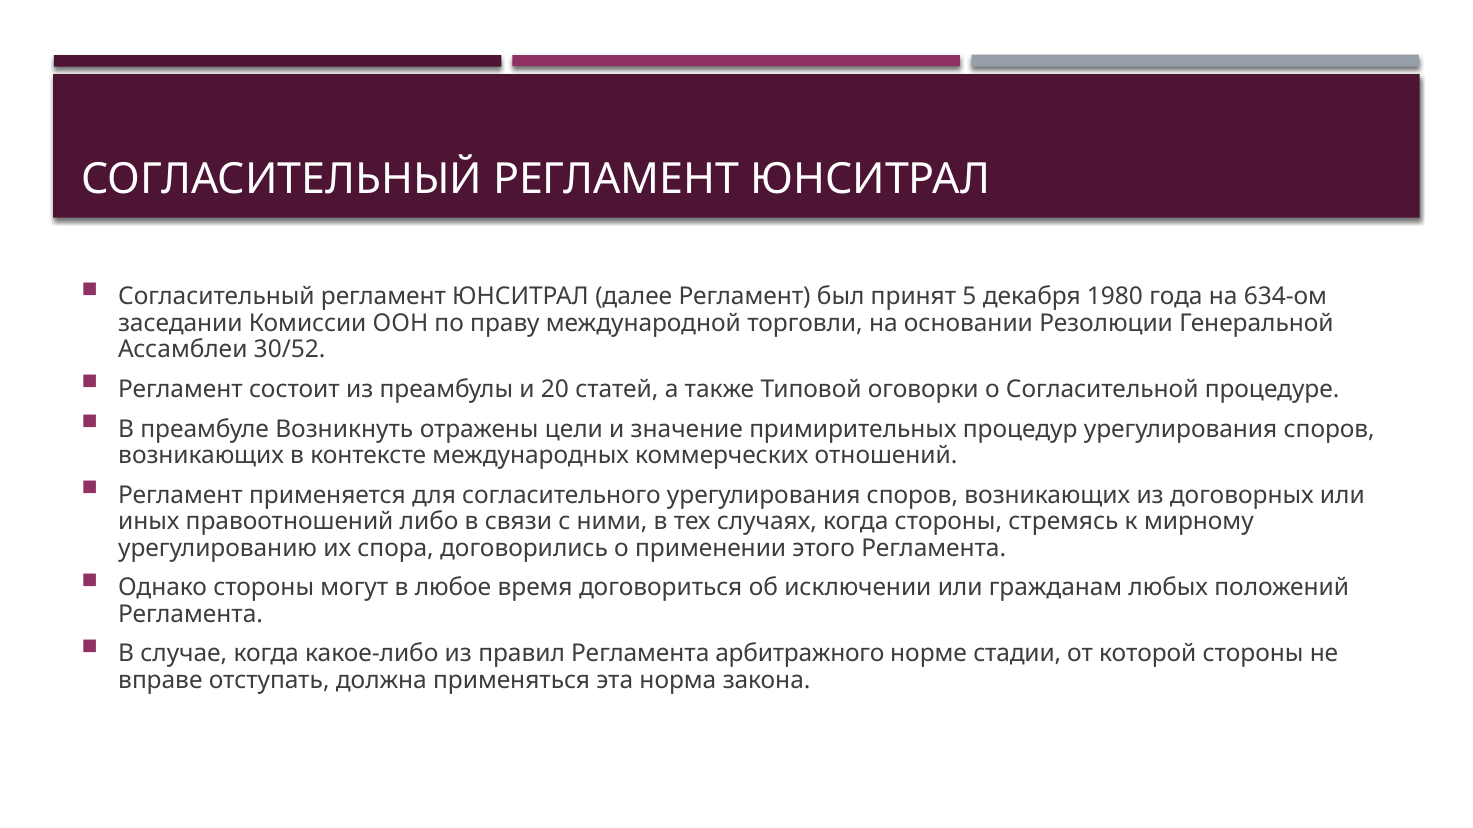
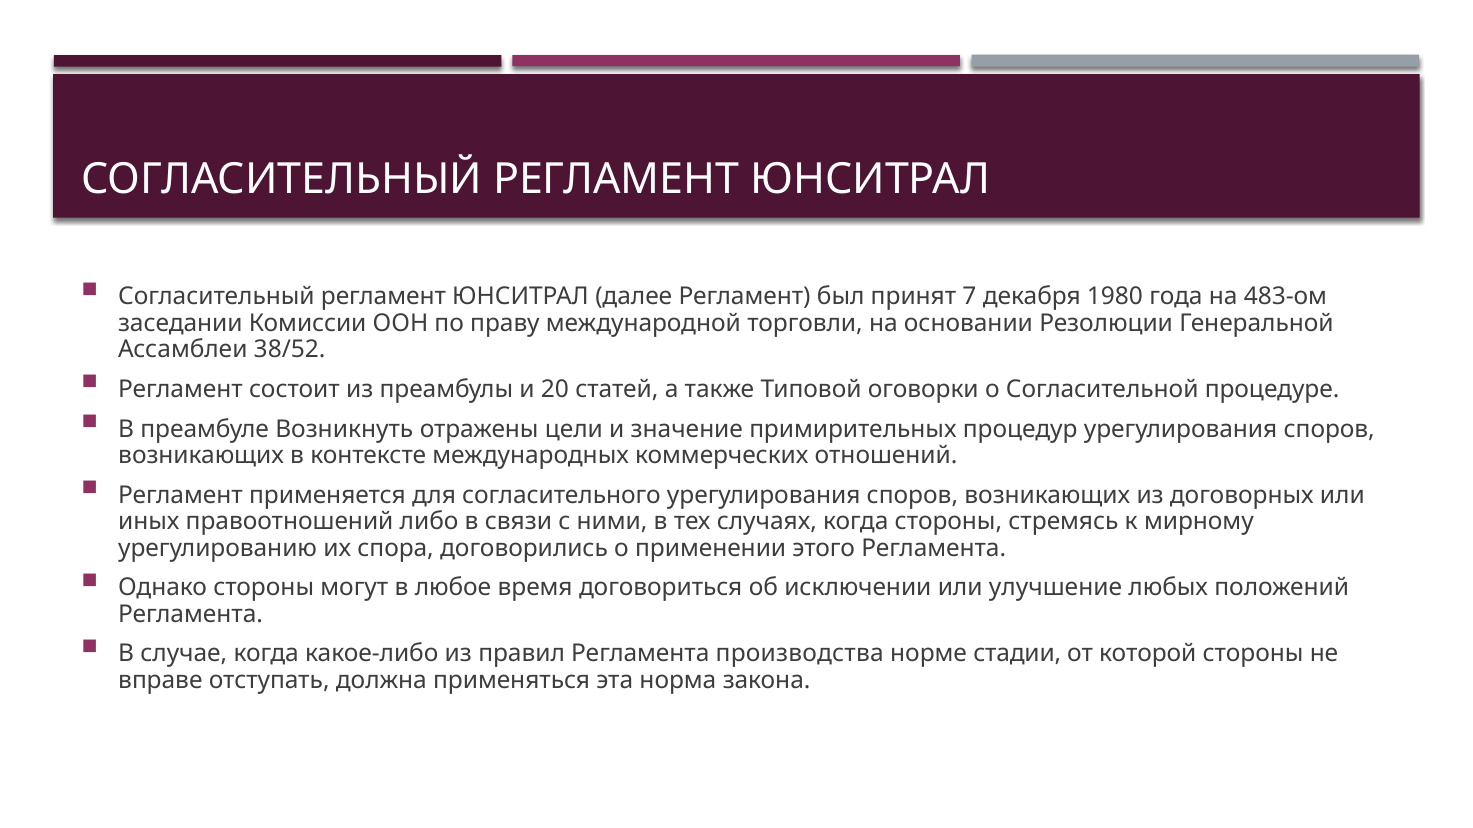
5: 5 -> 7 (969, 297)
634-ом: 634-ом -> 483-ом (1285, 297)
30/52: 30/52 -> 38/52 (290, 350)
гражданам: гражданам -> улучшение (1055, 588)
арбитражного: арбитражного -> производства (800, 654)
